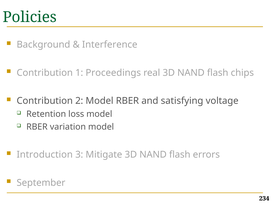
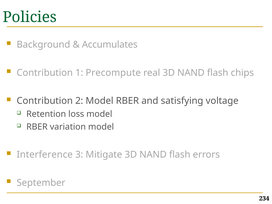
Interference: Interference -> Accumulates (110, 45)
Proceedings: Proceedings -> Precompute (113, 73)
Introduction: Introduction -> Interference (45, 155)
